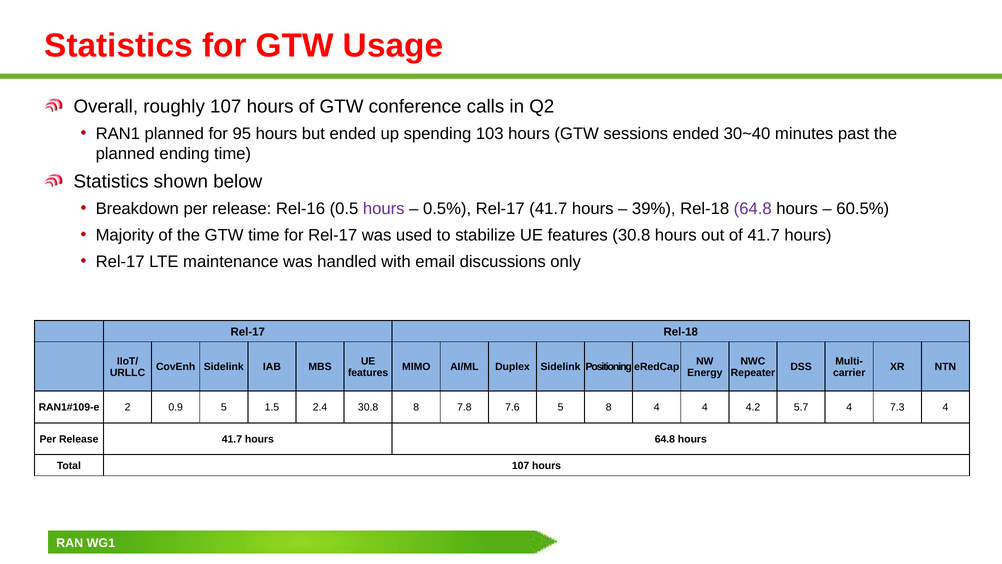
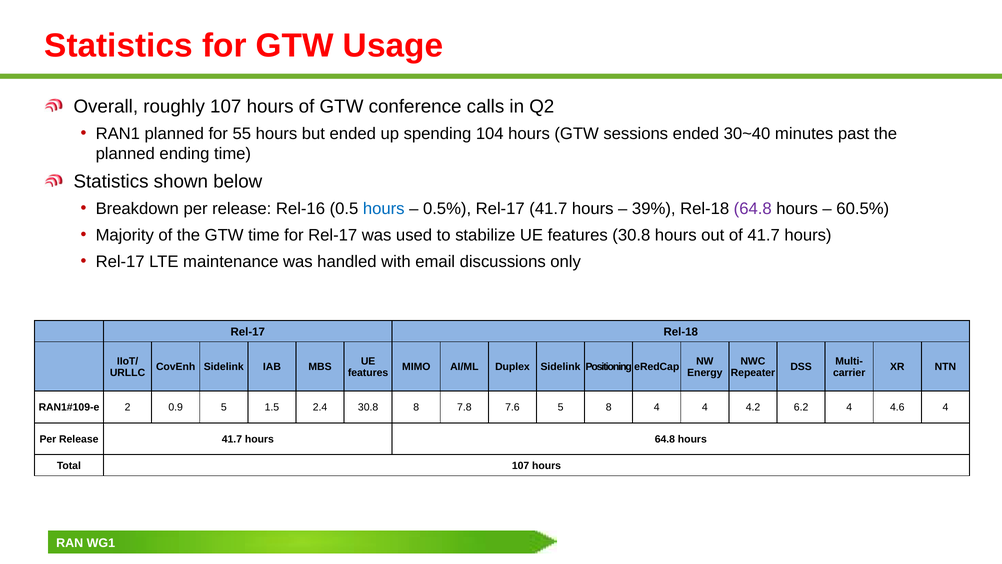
95: 95 -> 55 (242, 134)
103: 103 -> 104 (490, 134)
hours colour: purple -> blue (384, 209)
5.7: 5.7 -> 6.2 (801, 407)
7.3: 7.3 -> 4.6 (897, 407)
